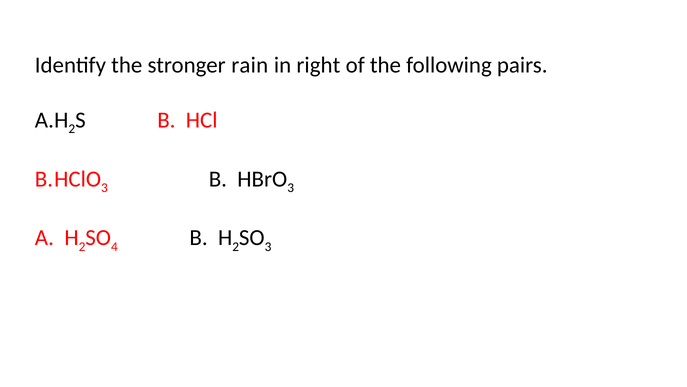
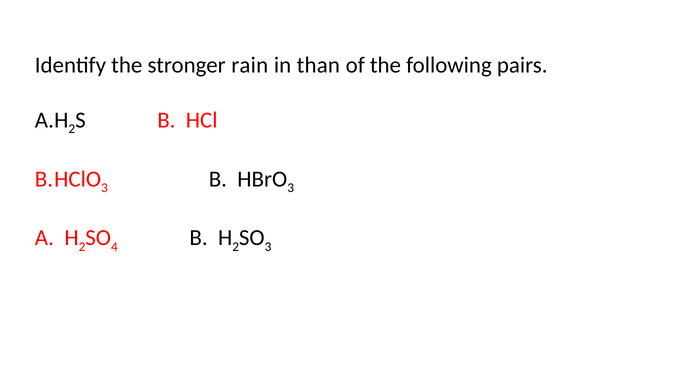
right: right -> than (318, 65)
